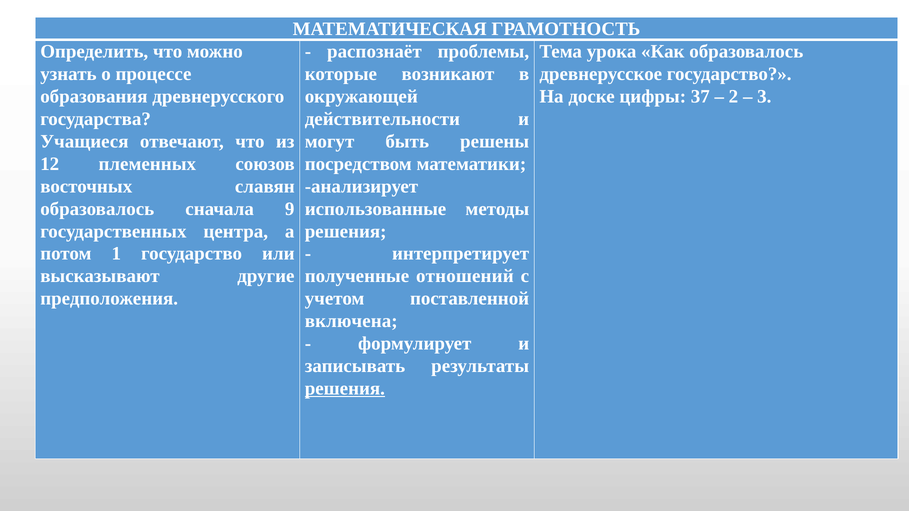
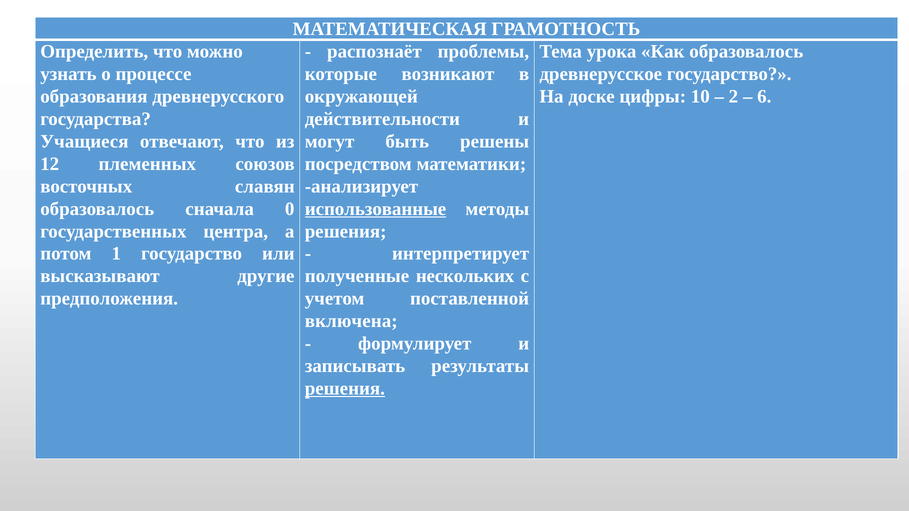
37: 37 -> 10 (700, 97)
3: 3 -> 6 (764, 97)
9: 9 -> 0 (290, 209)
использованные underline: none -> present (376, 209)
отношений: отношений -> нескольких (465, 276)
